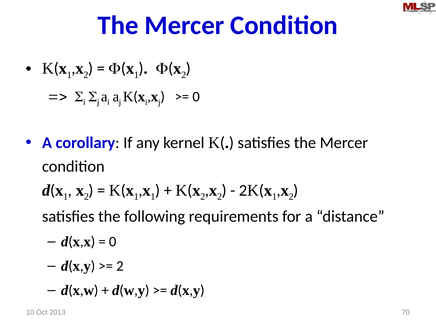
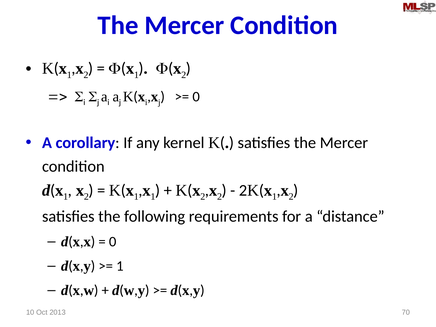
2: 2 -> 1 (120, 266)
